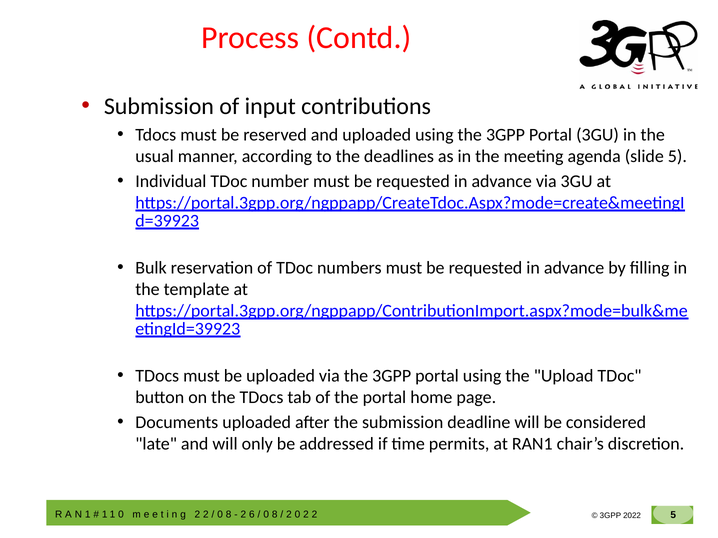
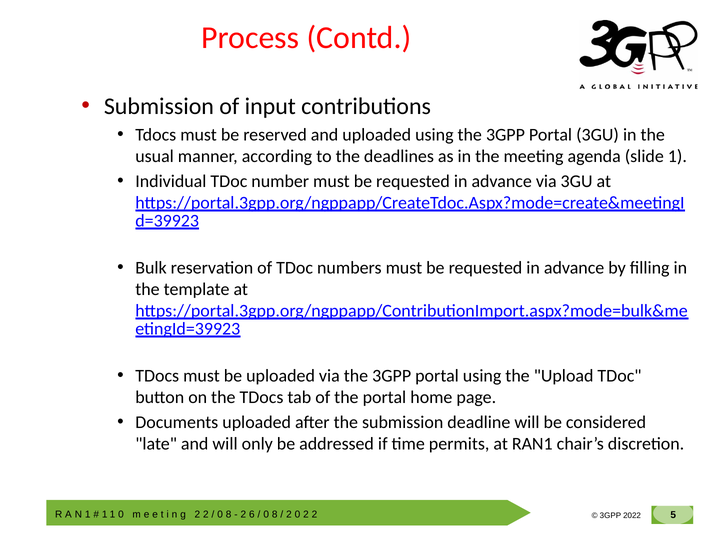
slide 5: 5 -> 1 (677, 156)
